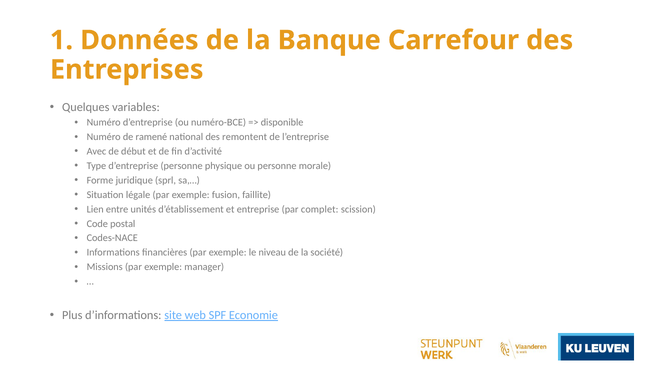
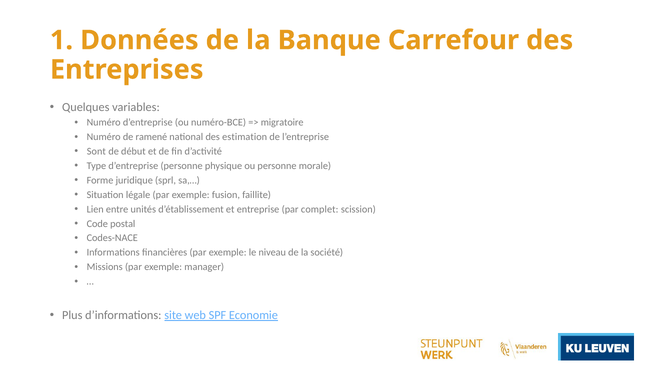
disponible: disponible -> migratoire (282, 122)
remontent: remontent -> estimation (245, 137)
Avec: Avec -> Sont (96, 151)
